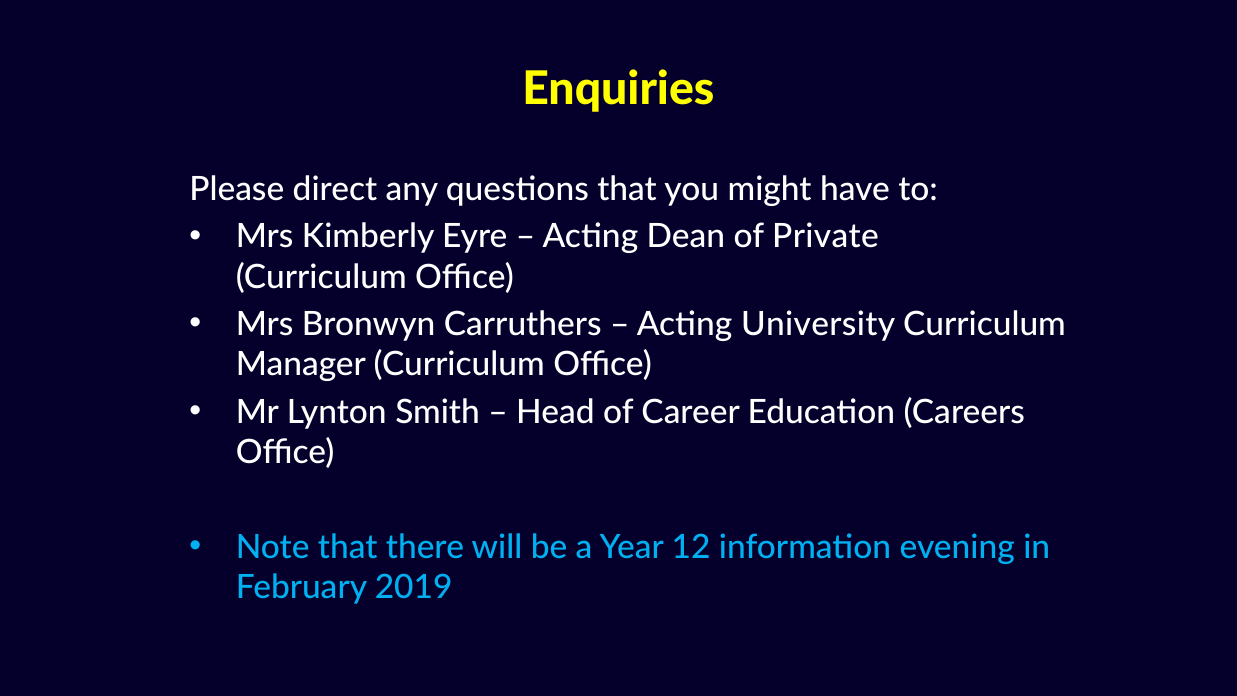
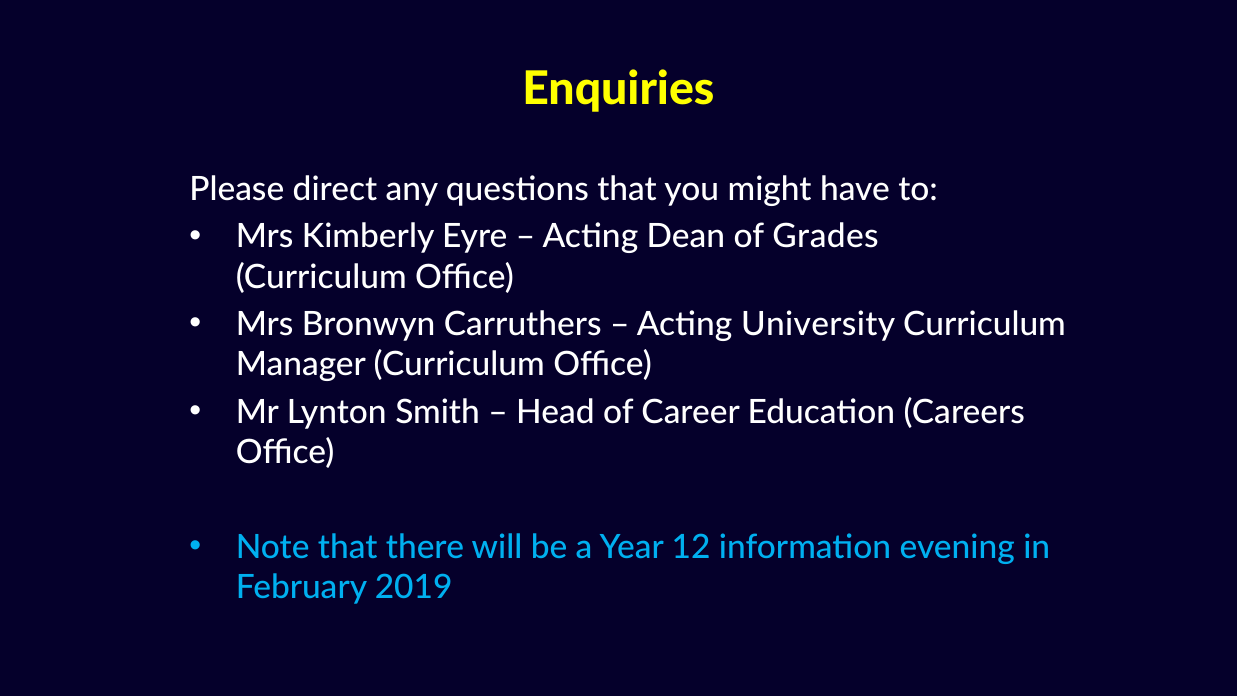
Private: Private -> Grades (826, 237)
